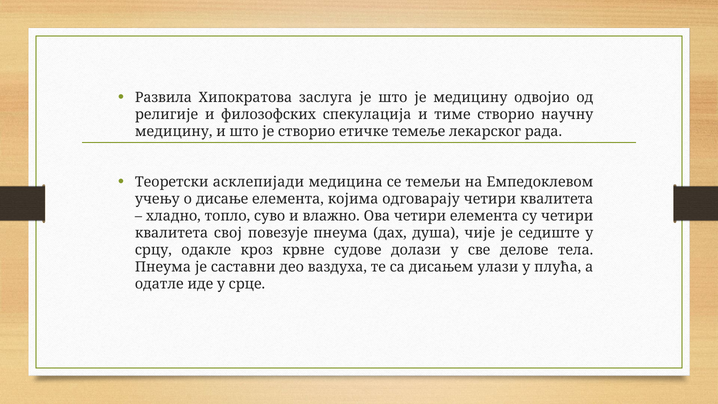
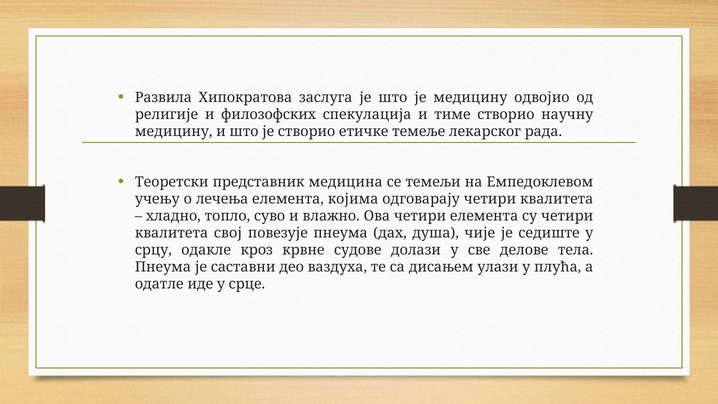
асклепијади: асклепијади -> представник (259, 182)
дисање: дисање -> лечења (222, 199)
